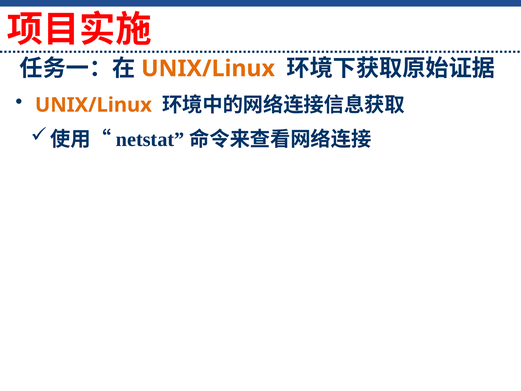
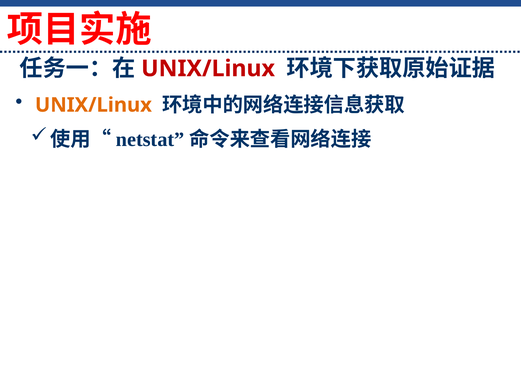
UNIX/Linux colour: orange -> red (208, 68)
